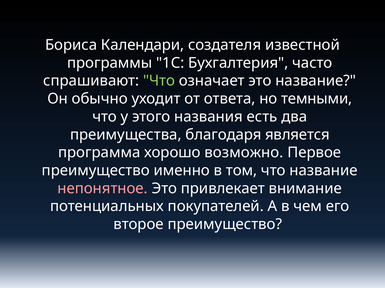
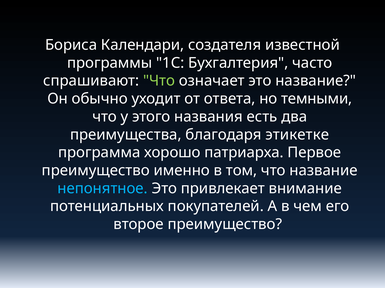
является: является -> этикетке (297, 135)
возможно: возможно -> патриарха (244, 153)
непонятное colour: pink -> light blue (103, 189)
